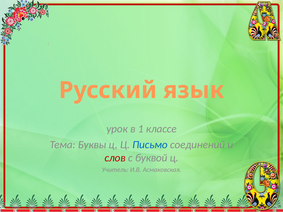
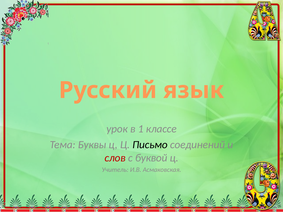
Письмо colour: blue -> black (150, 145)
